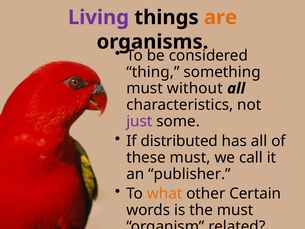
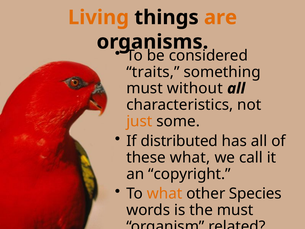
Living colour: purple -> orange (98, 17)
thing: thing -> traits (153, 72)
just colour: purple -> orange (139, 121)
these must: must -> what (190, 157)
publisher: publisher -> copyright (189, 174)
Certain: Certain -> Species (255, 193)
